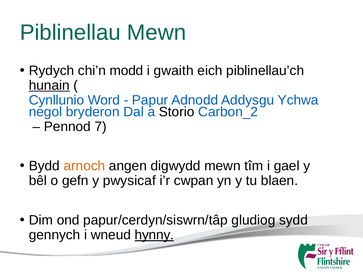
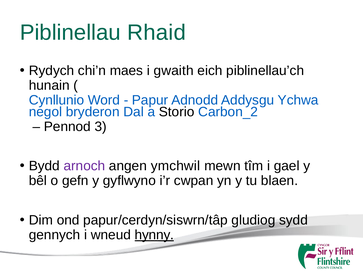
Piblinellau Mewn: Mewn -> Rhaid (156, 33)
modd: modd -> maes (126, 71)
hunain underline: present -> none (49, 85)
7: 7 -> 3 (101, 127)
arnoch colour: orange -> purple (84, 166)
digwydd: digwydd -> ymchwil (175, 166)
pwysicaf: pwysicaf -> gyflwyno (129, 181)
